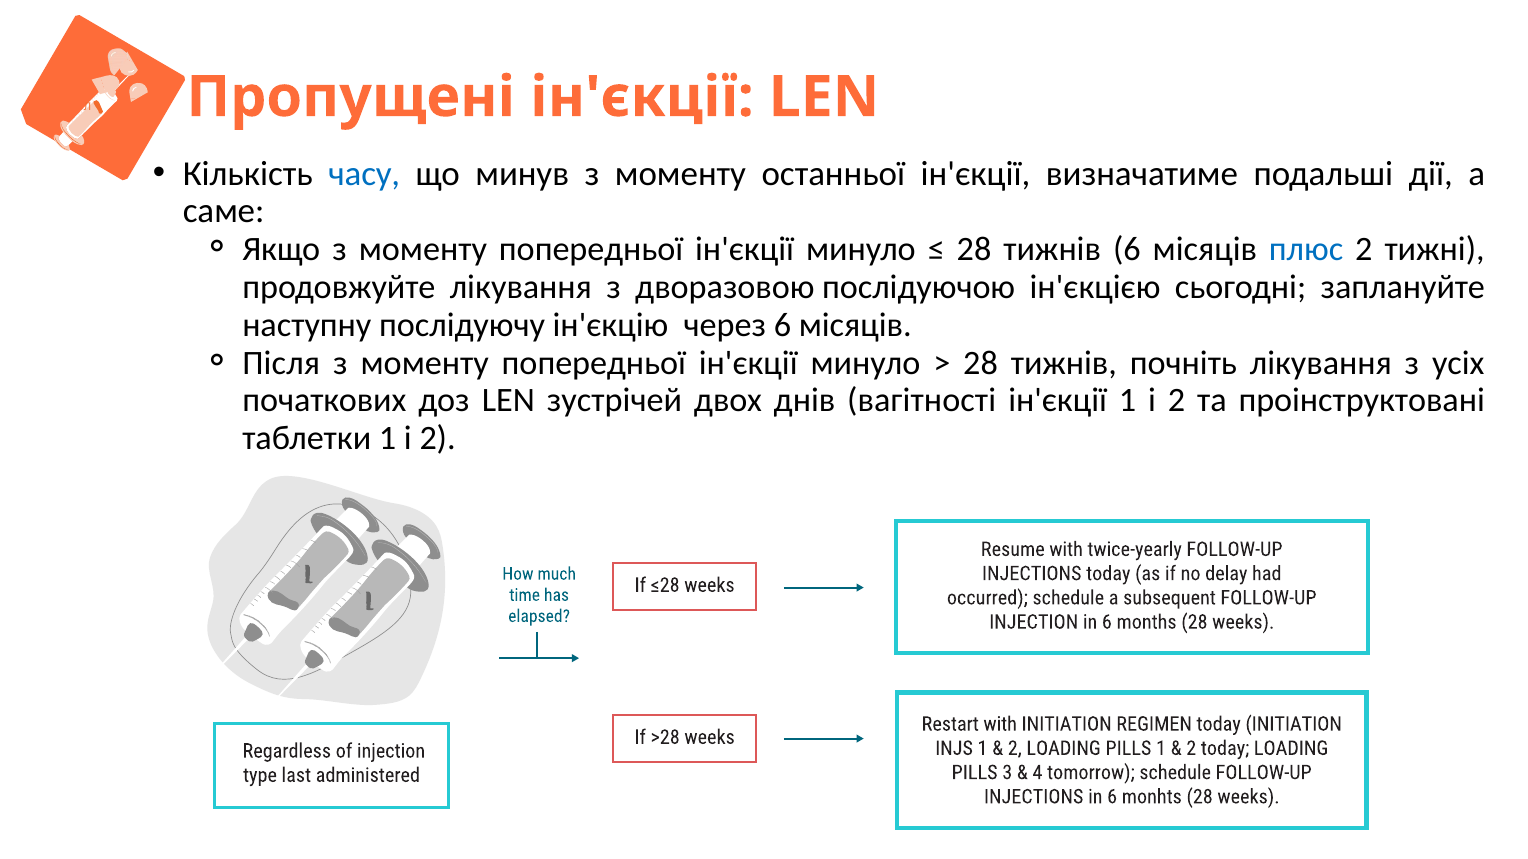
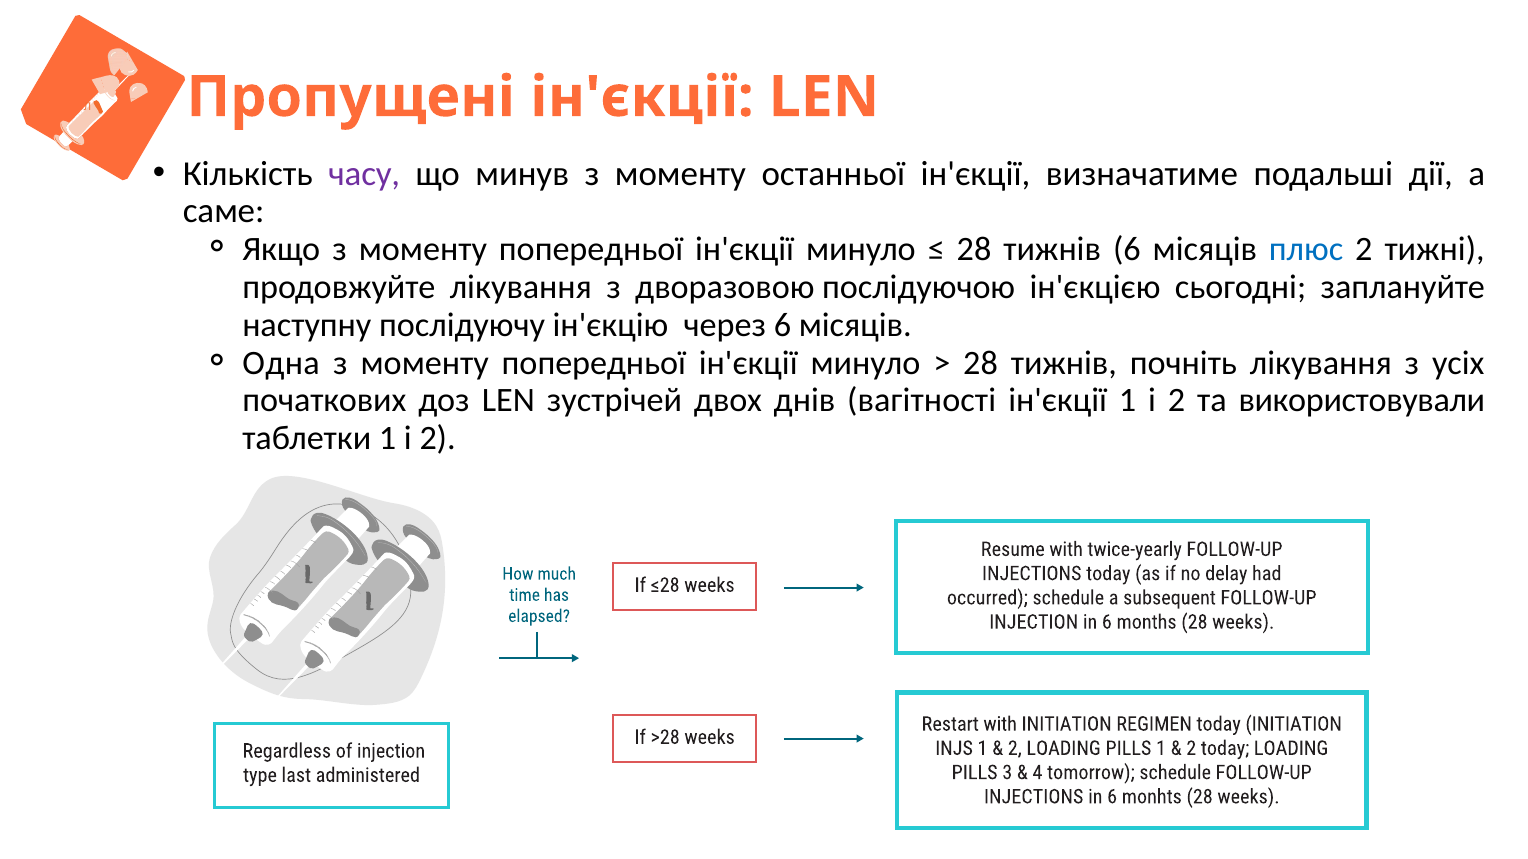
часу colour: blue -> purple (364, 174)
Після: Після -> Одна (281, 363)
проінструктовані: проінструктовані -> використовували (1362, 401)
